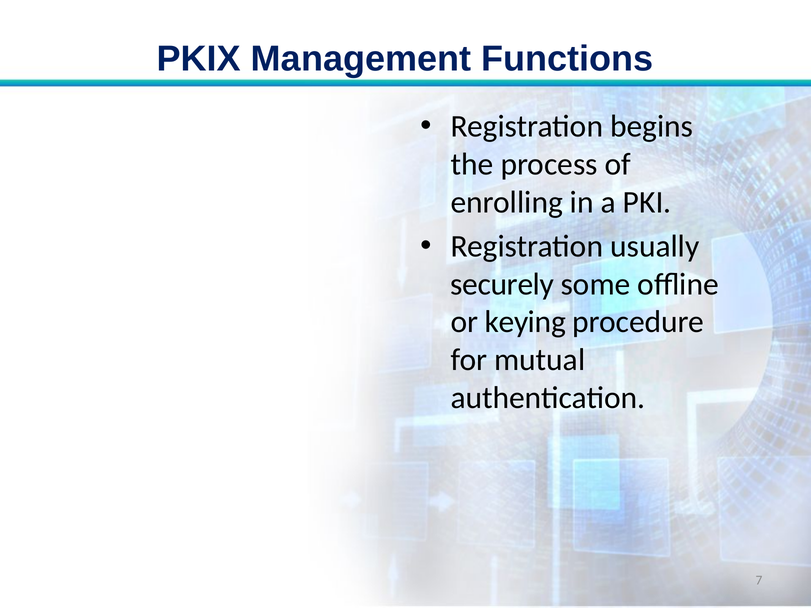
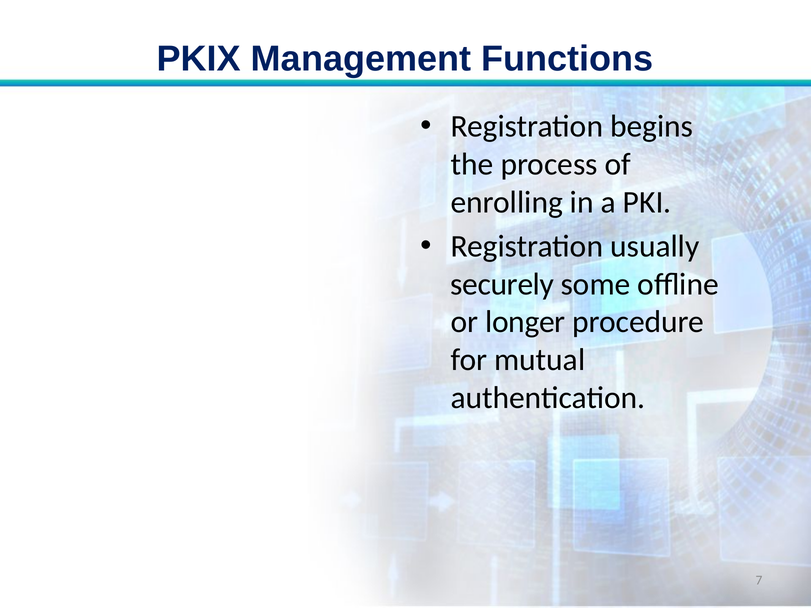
keying: keying -> longer (525, 322)
